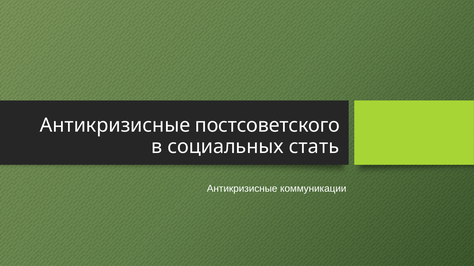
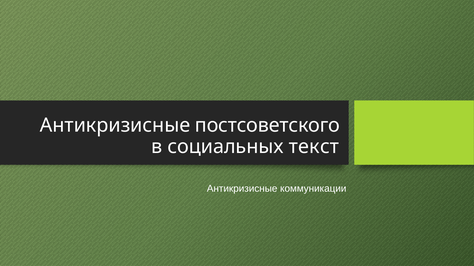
стать: стать -> текст (314, 147)
